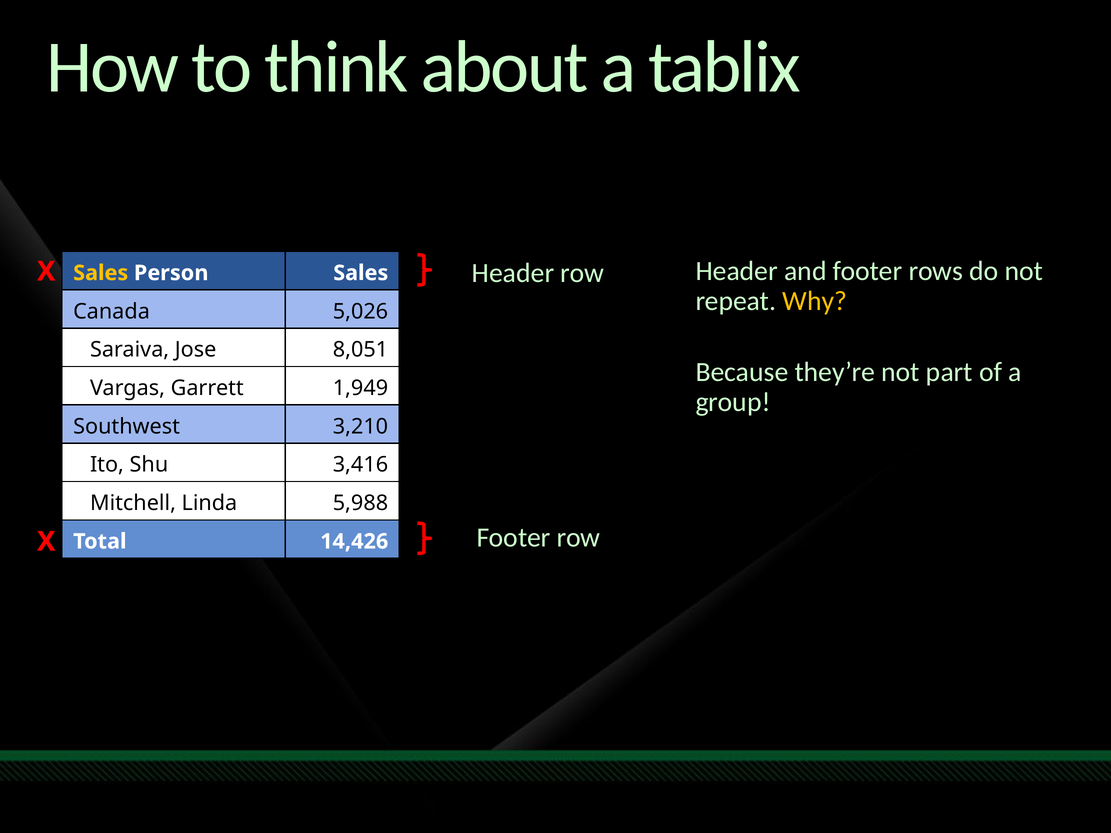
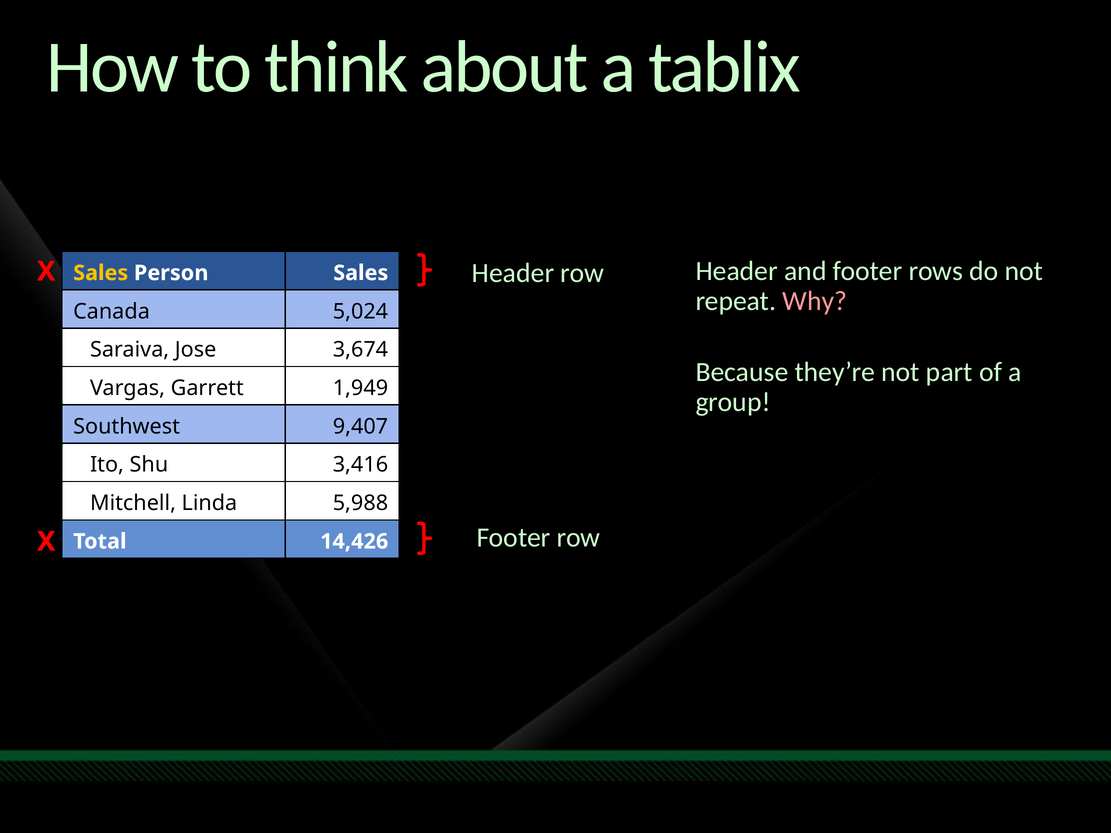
Why colour: yellow -> pink (815, 301)
5,026: 5,026 -> 5,024 (360, 311)
8,051: 8,051 -> 3,674 (360, 350)
3,210: 3,210 -> 9,407 (360, 427)
